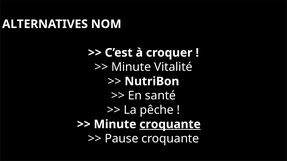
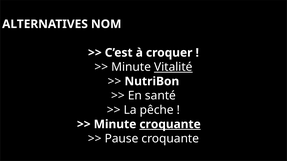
Vitalité underline: none -> present (173, 67)
